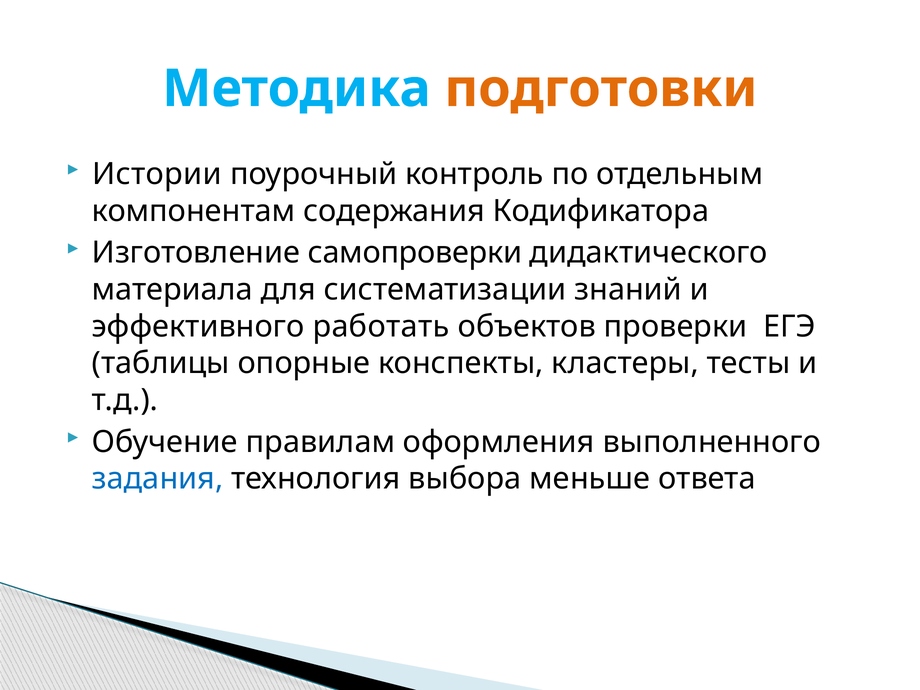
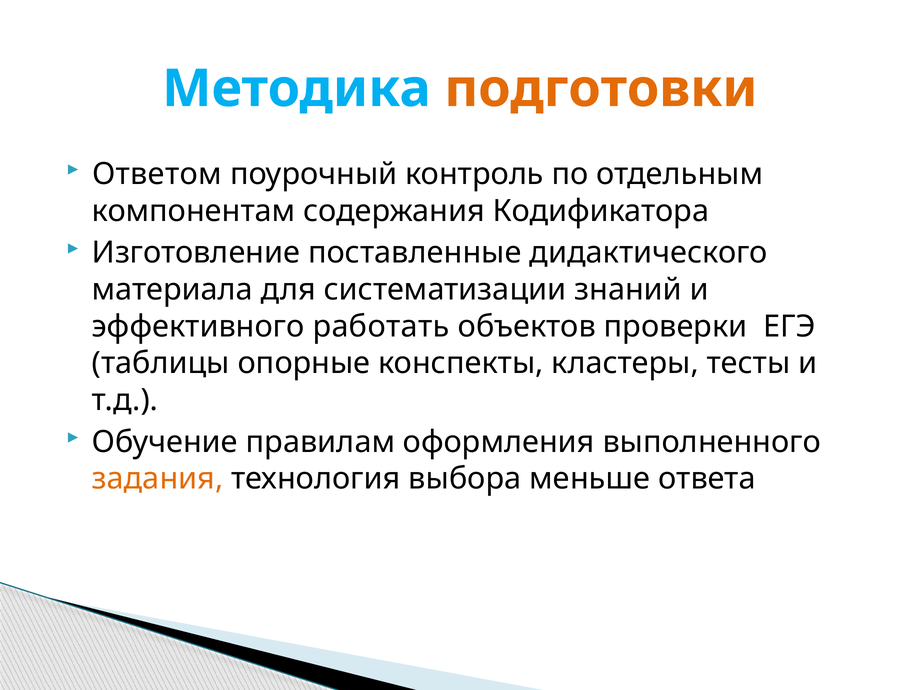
Истории: Истории -> Ответом (157, 174)
самопроверки: самопроверки -> поставленные (415, 253)
задания colour: blue -> orange (158, 479)
